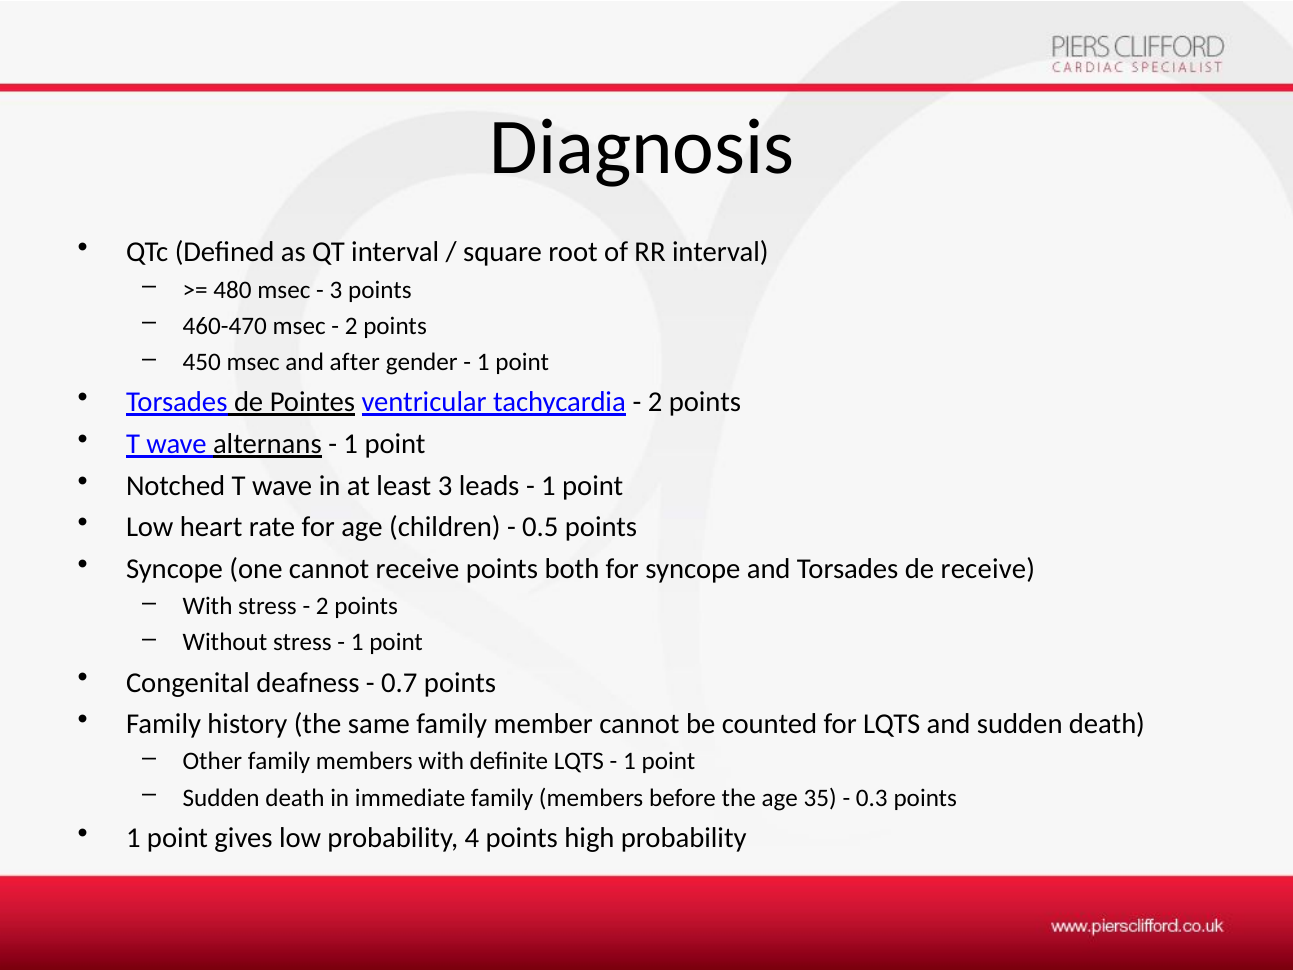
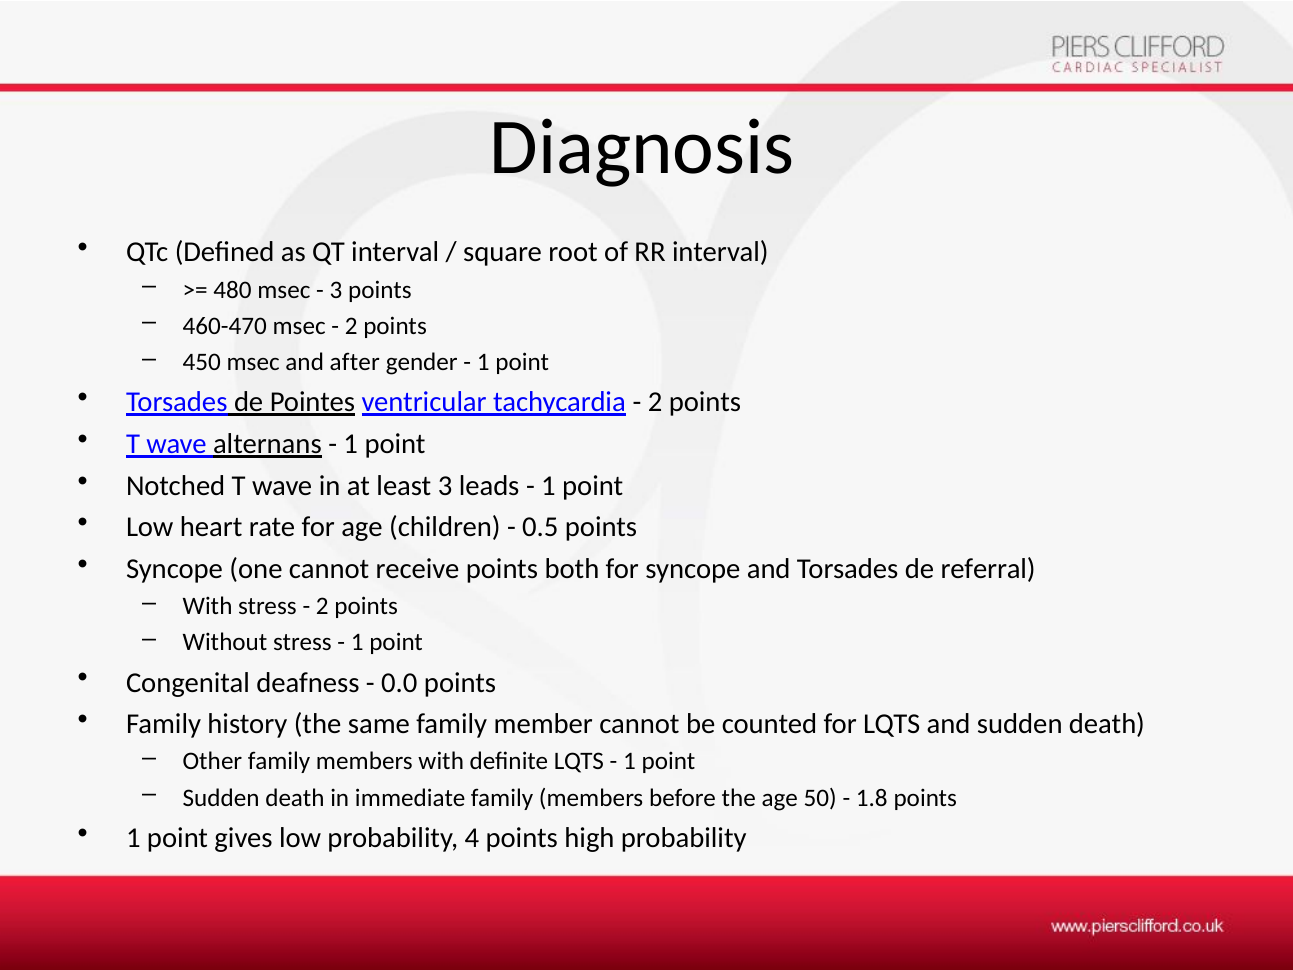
de receive: receive -> referral (988, 569)
0.7: 0.7 -> 0.0 (399, 682)
35: 35 -> 50 (820, 798)
0.3: 0.3 -> 1.8 (872, 798)
